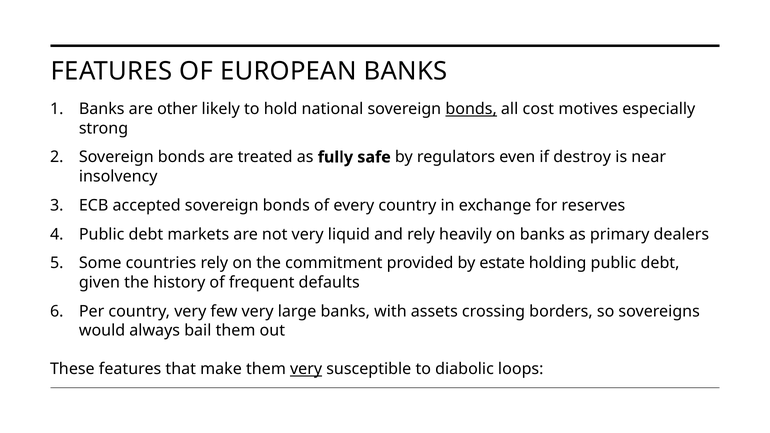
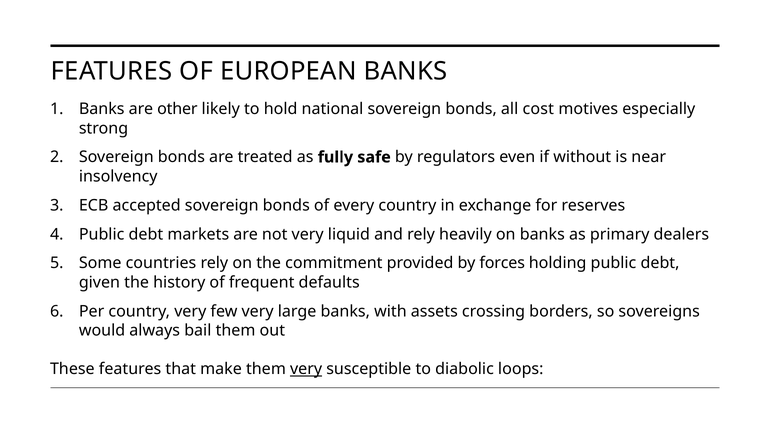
bonds underline: present -> none (471, 109)
destroy: destroy -> without (582, 157)
estate: estate -> forces (502, 263)
